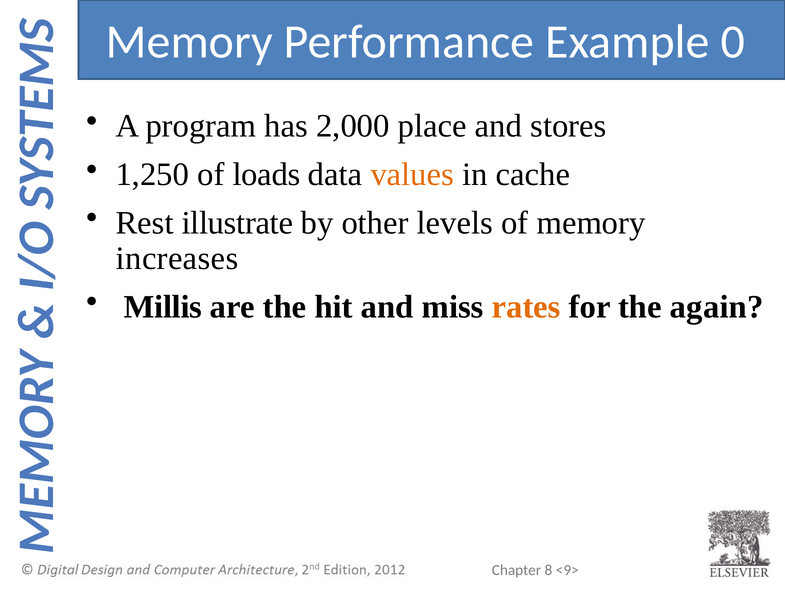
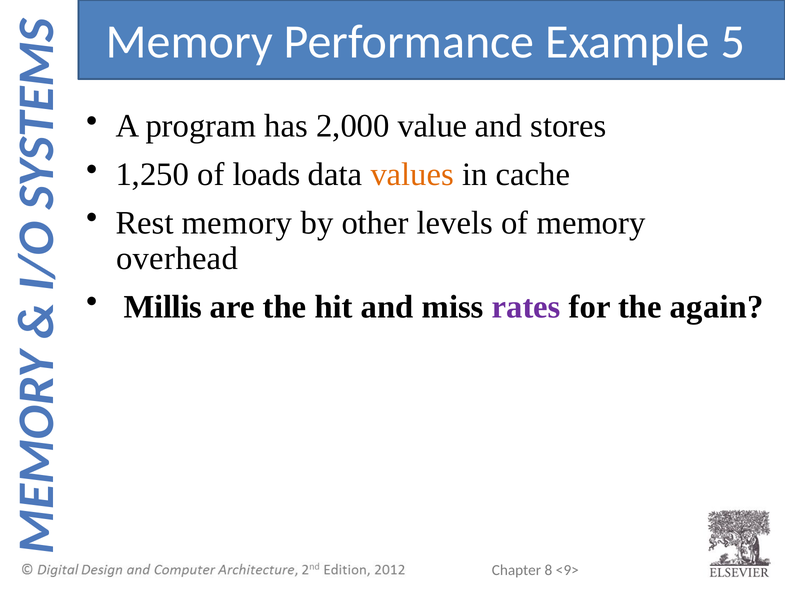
0: 0 -> 5 (733, 42)
place: place -> value (432, 126)
Rest illustrate: illustrate -> memory (237, 223)
increases: increases -> overhead (177, 258)
rates colour: orange -> purple (526, 307)
